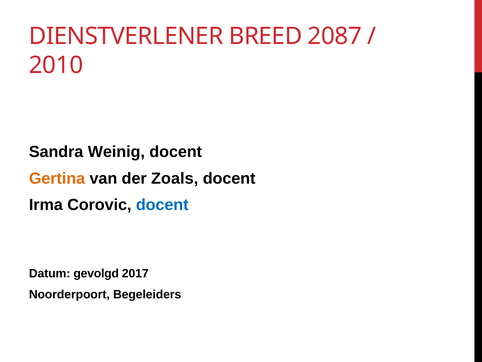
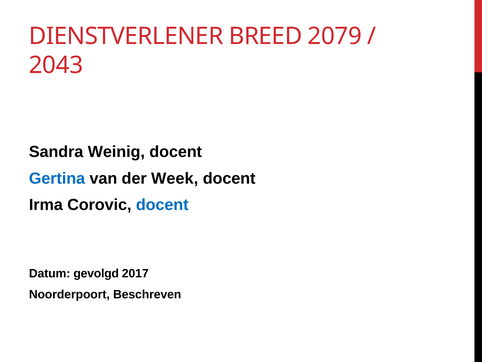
2087: 2087 -> 2079 (335, 36)
2010: 2010 -> 2043 (56, 65)
Gertina colour: orange -> blue (57, 178)
Zoals: Zoals -> Week (175, 178)
Begeleiders: Begeleiders -> Beschreven (147, 294)
